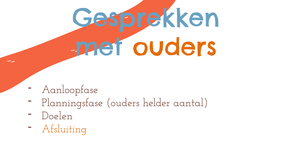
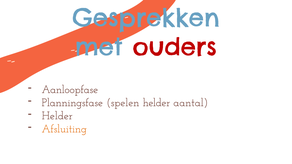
ouders colour: orange -> red (175, 47)
Planningsfase ouders: ouders -> spelen (123, 103)
Doelen: Doelen -> Helder (57, 116)
